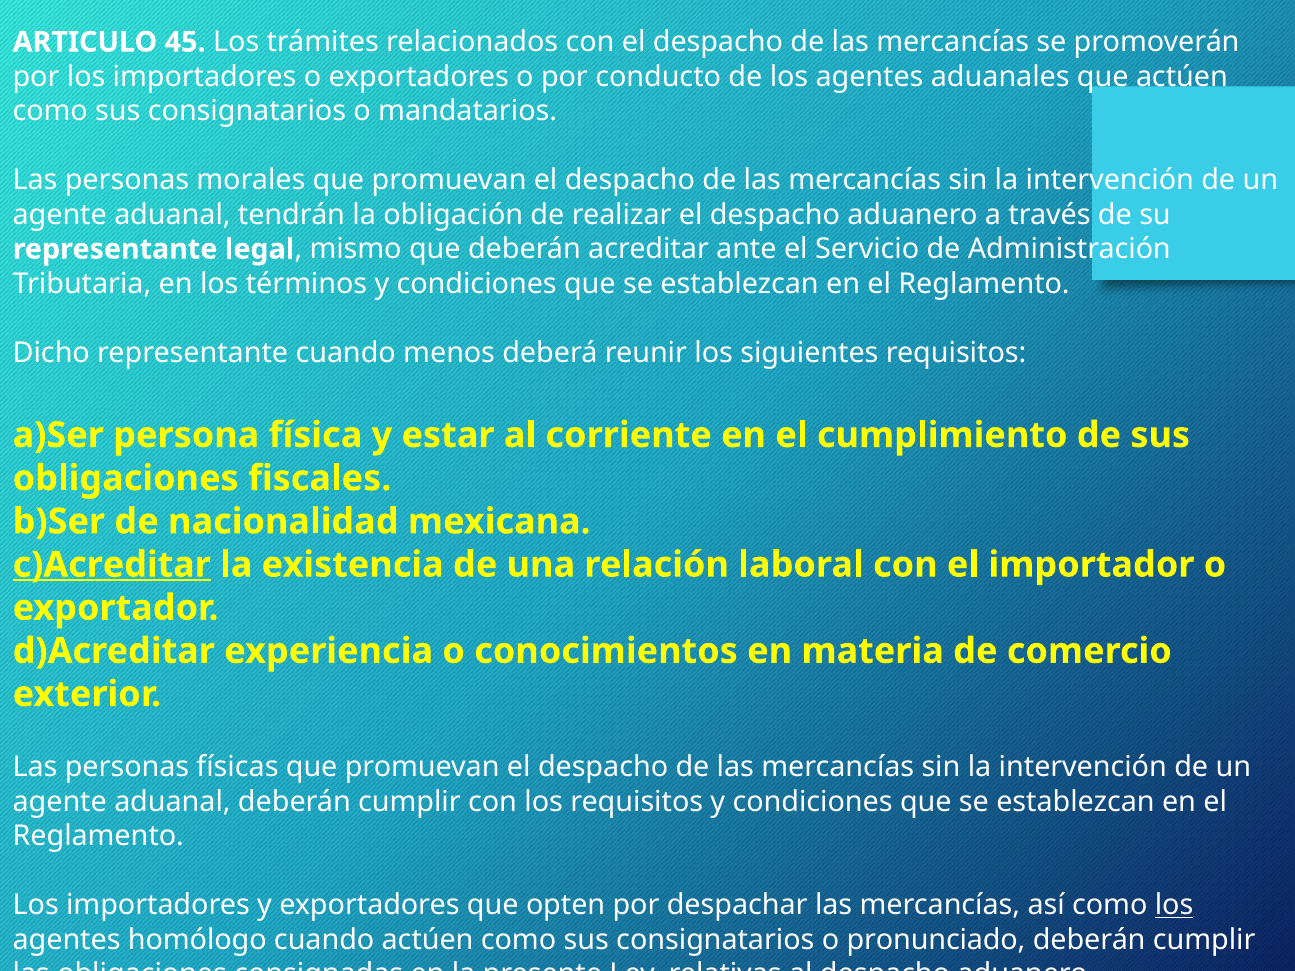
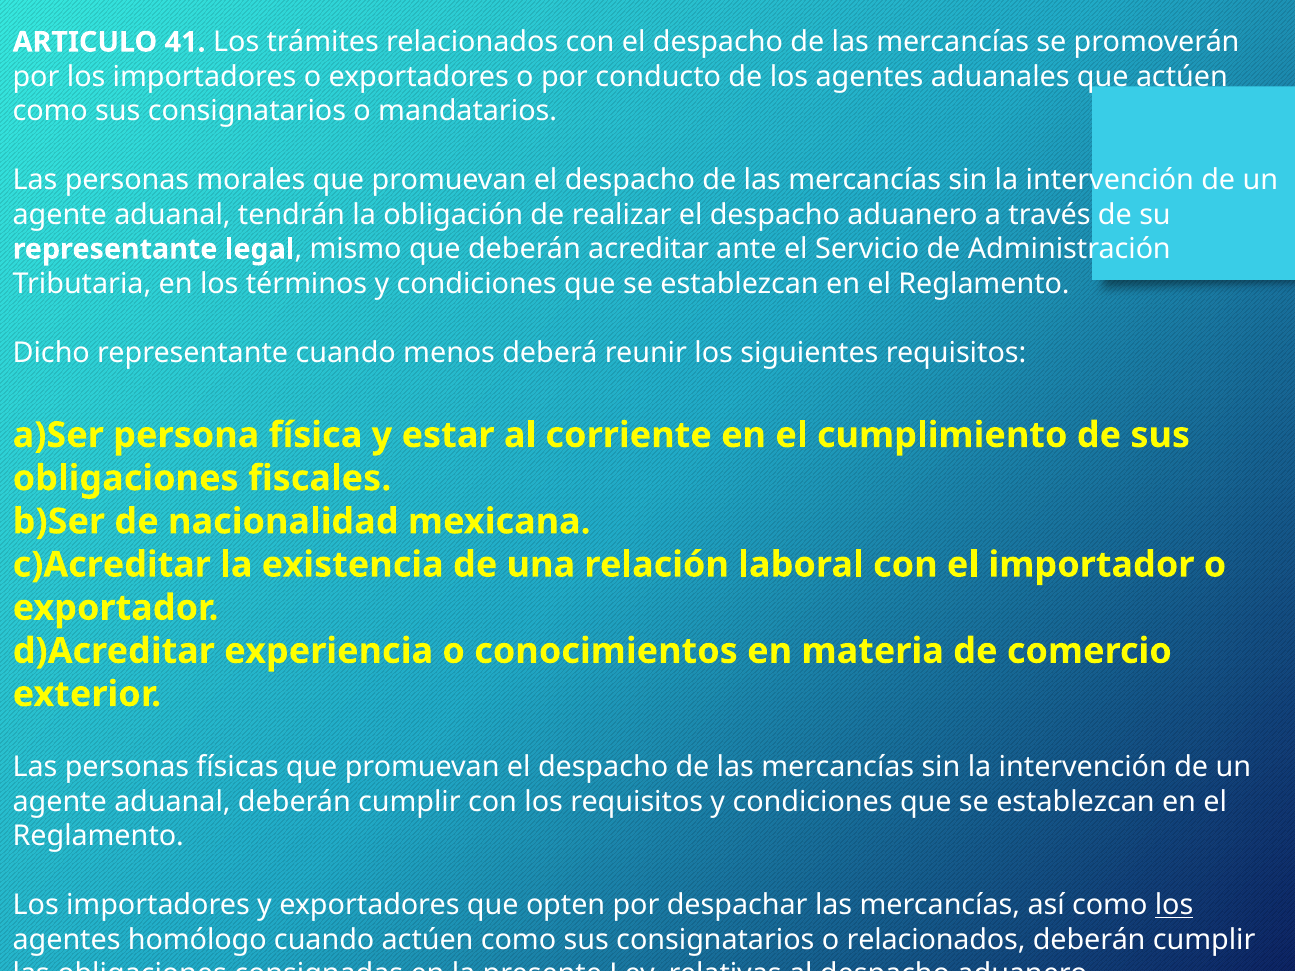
45: 45 -> 41 (185, 42)
c)Acreditar underline: present -> none (112, 565)
o pronunciado: pronunciado -> relacionados (936, 940)
